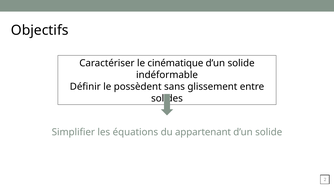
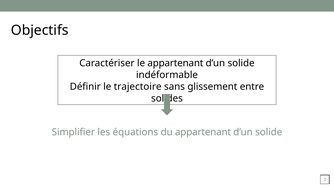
le cinématique: cinématique -> appartenant (175, 63)
possèdent: possèdent -> trajectoire (138, 87)
